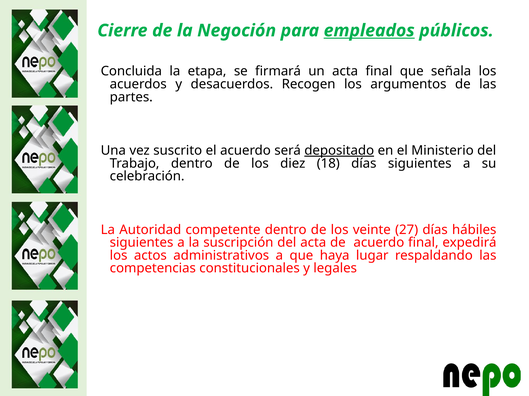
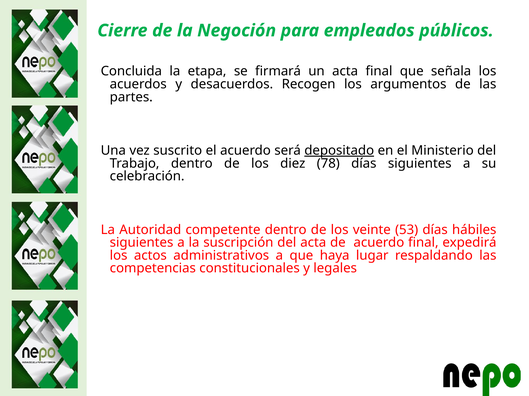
empleados underline: present -> none (369, 31)
18: 18 -> 78 (328, 164)
27: 27 -> 53 (407, 230)
